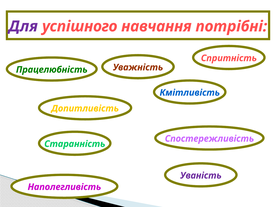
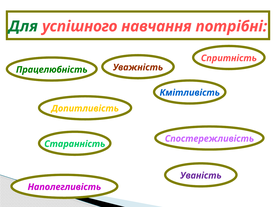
Для colour: purple -> green (23, 26)
